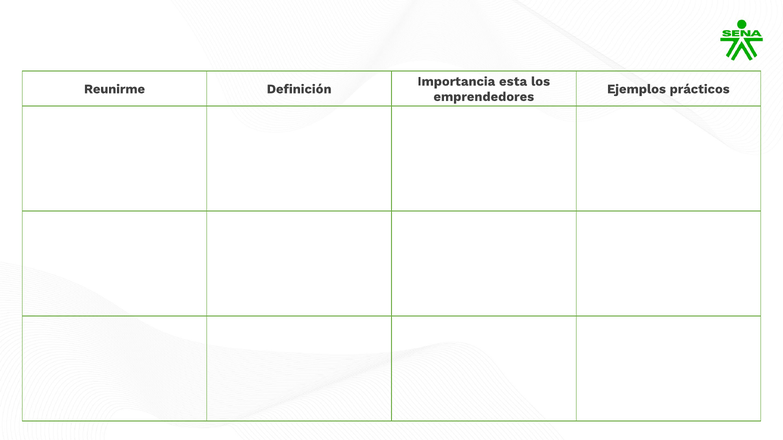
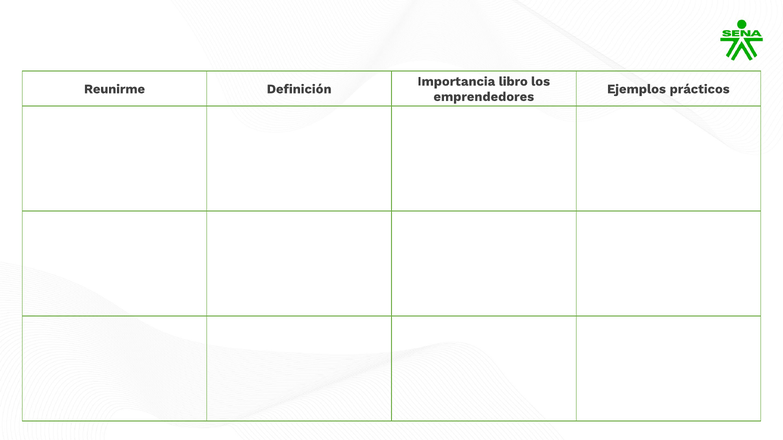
esta: esta -> libro (513, 81)
